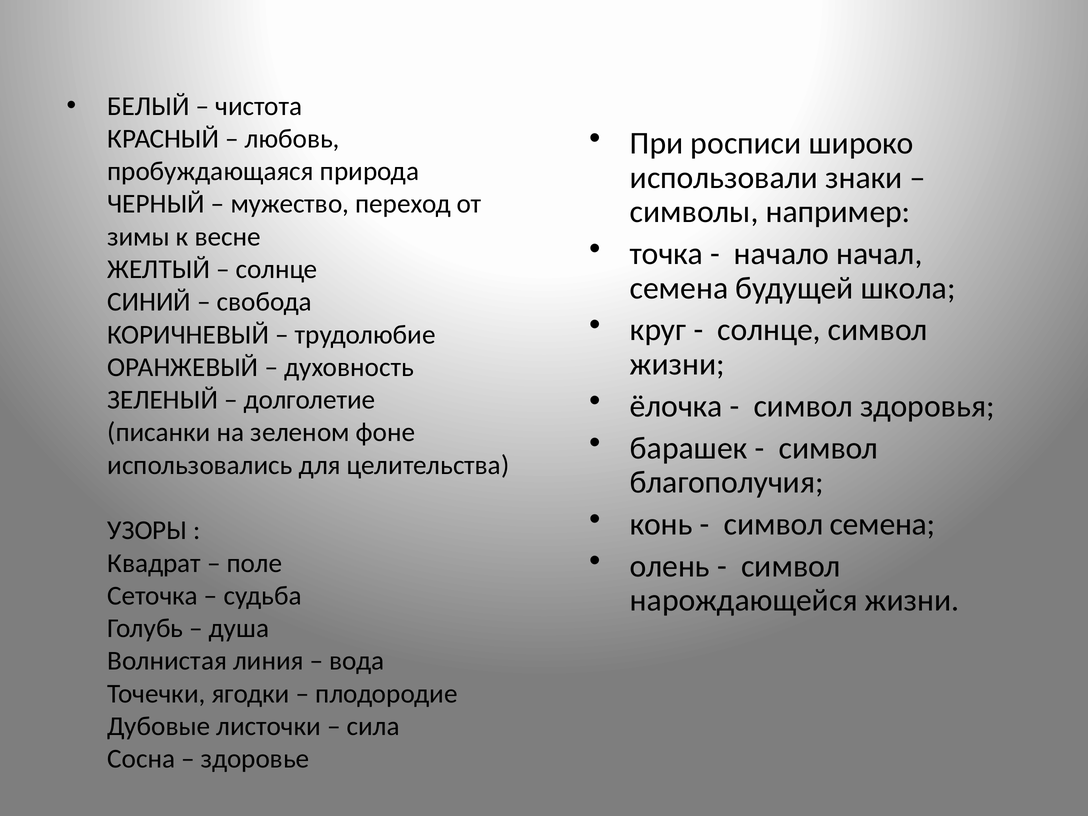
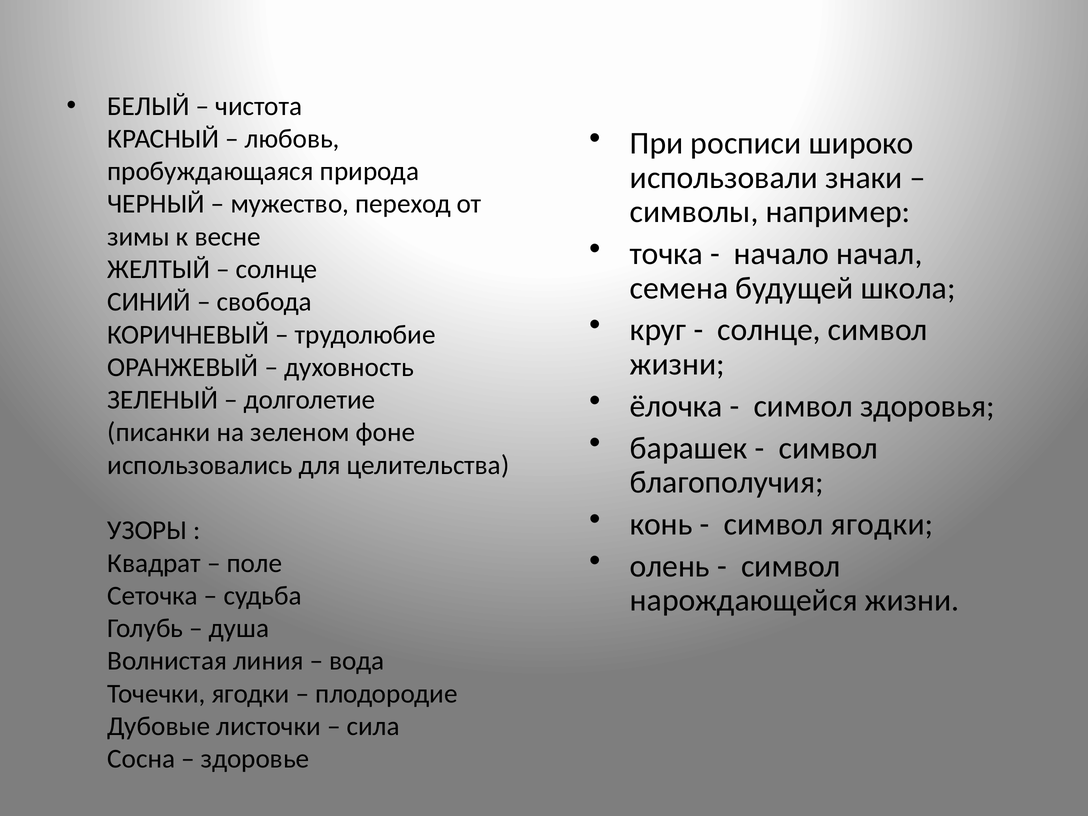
символ семена: семена -> ягодки (882, 524)
